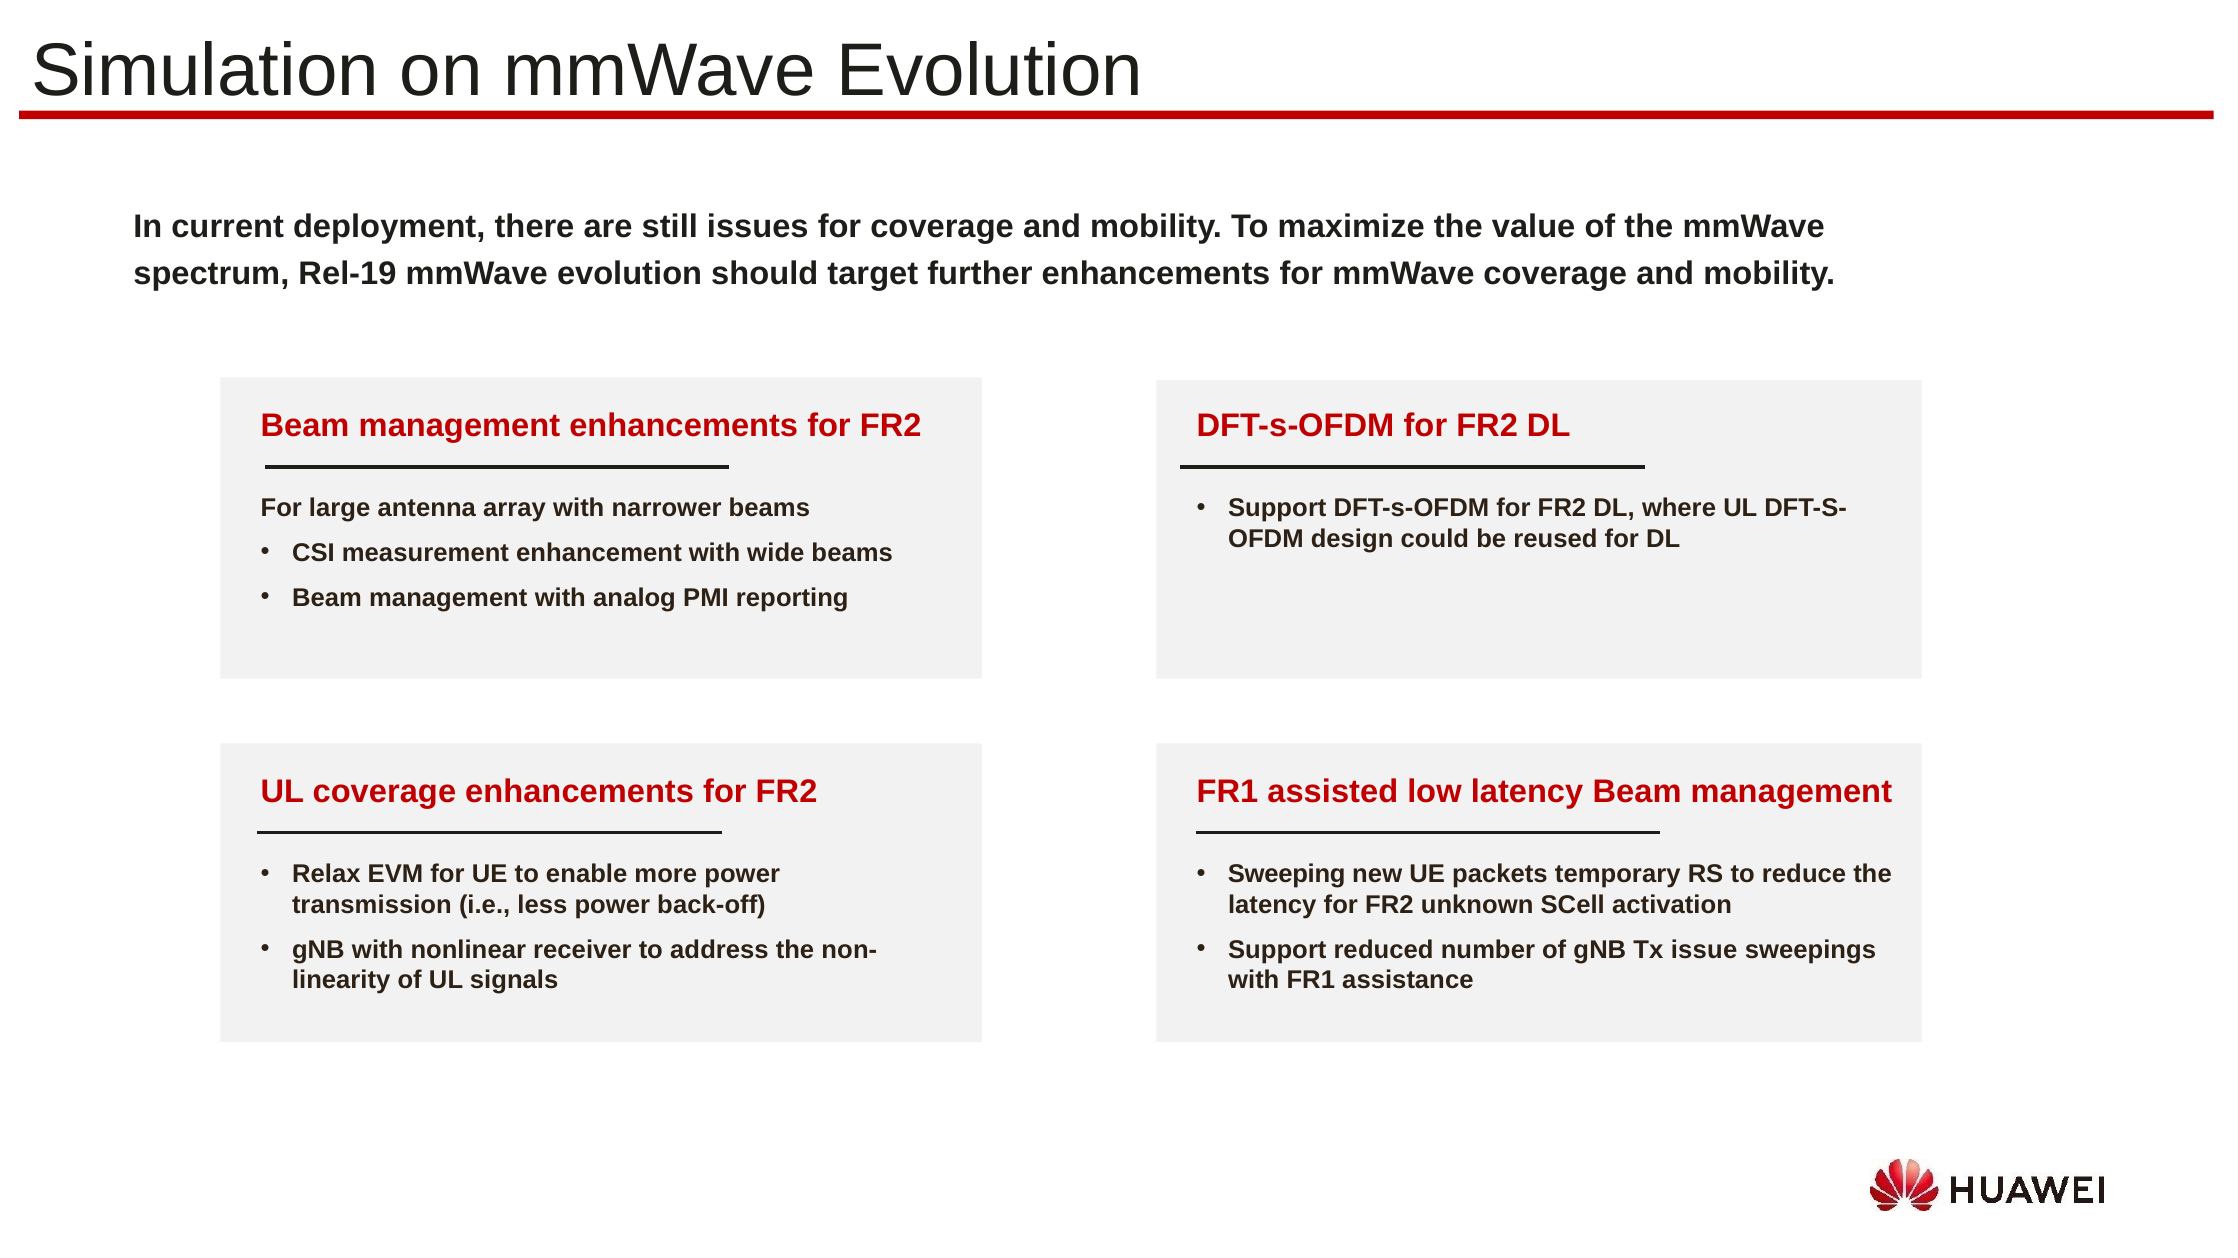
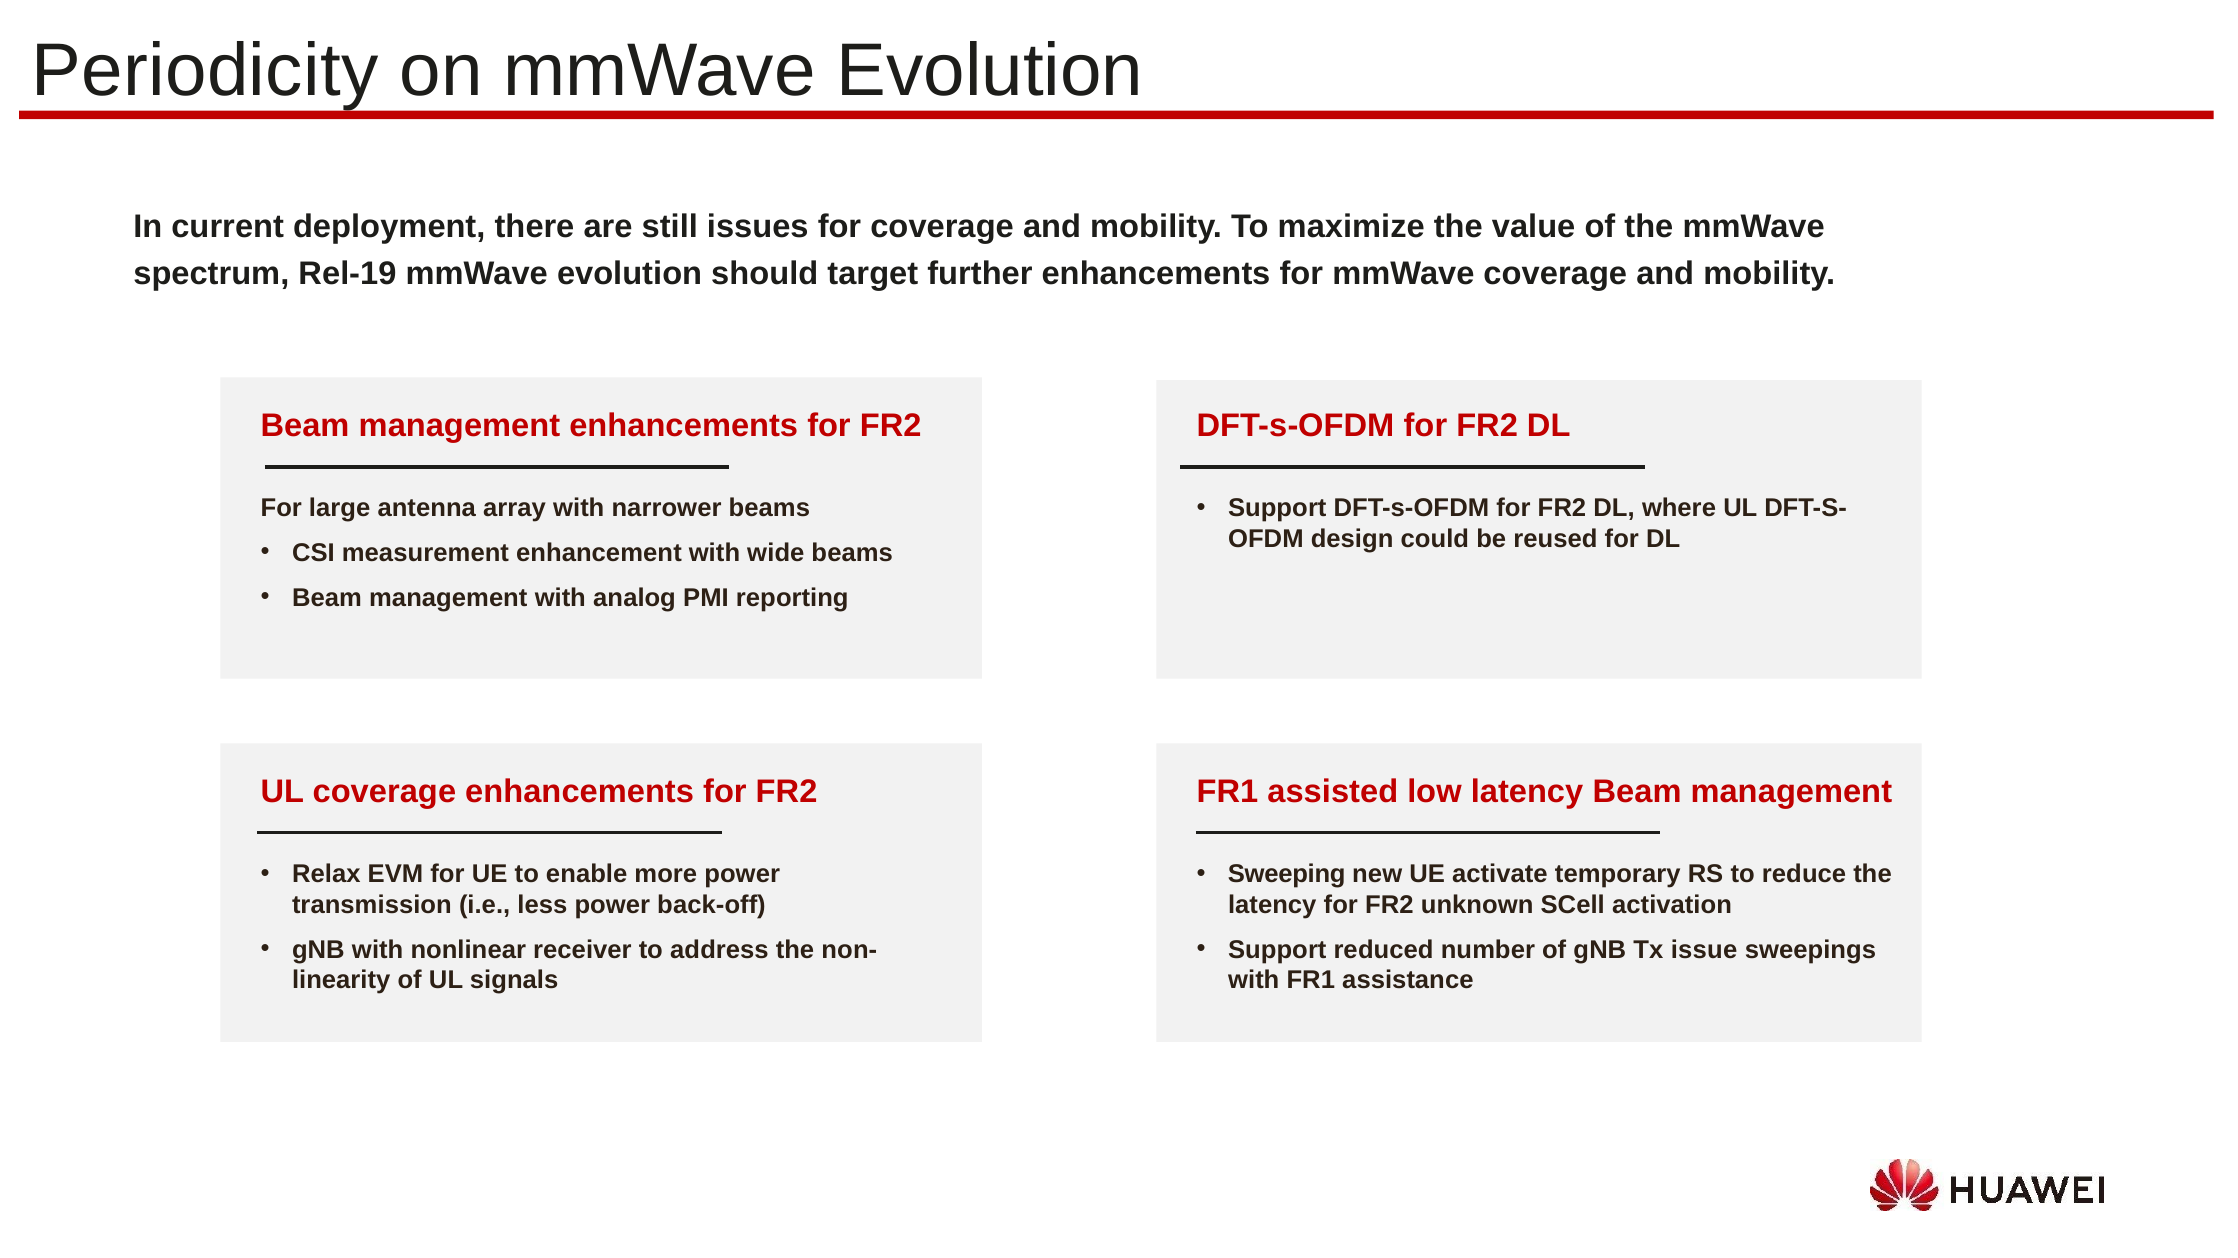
Simulation: Simulation -> Periodicity (205, 71)
packets: packets -> activate (1500, 874)
